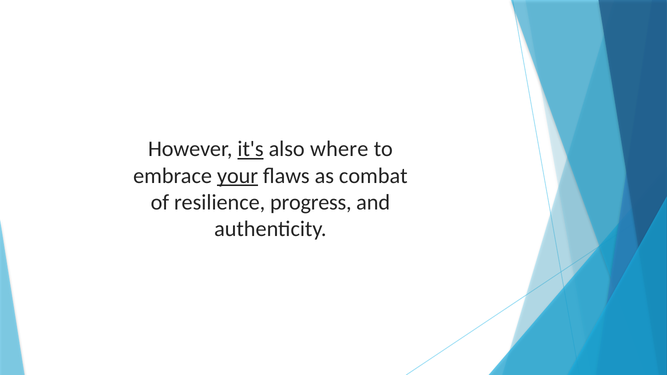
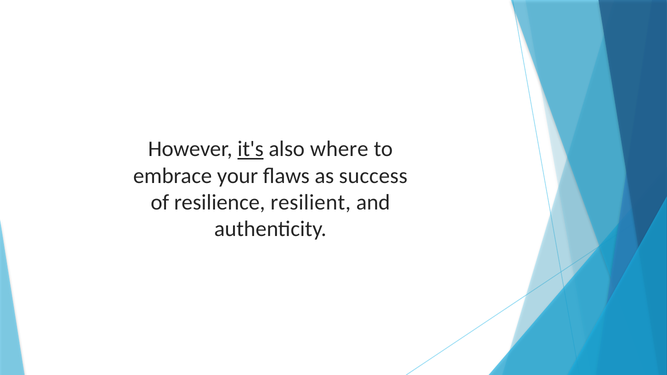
your underline: present -> none (238, 176)
combat: combat -> success (373, 176)
progress: progress -> resilient (311, 202)
